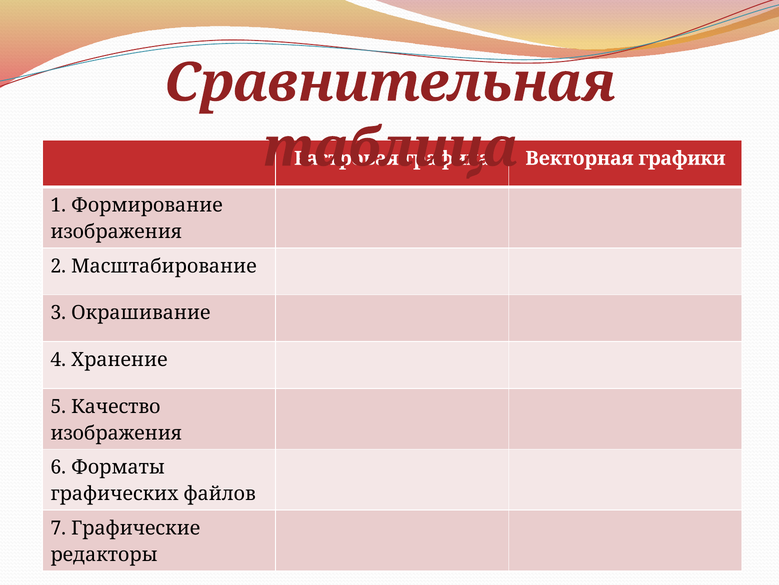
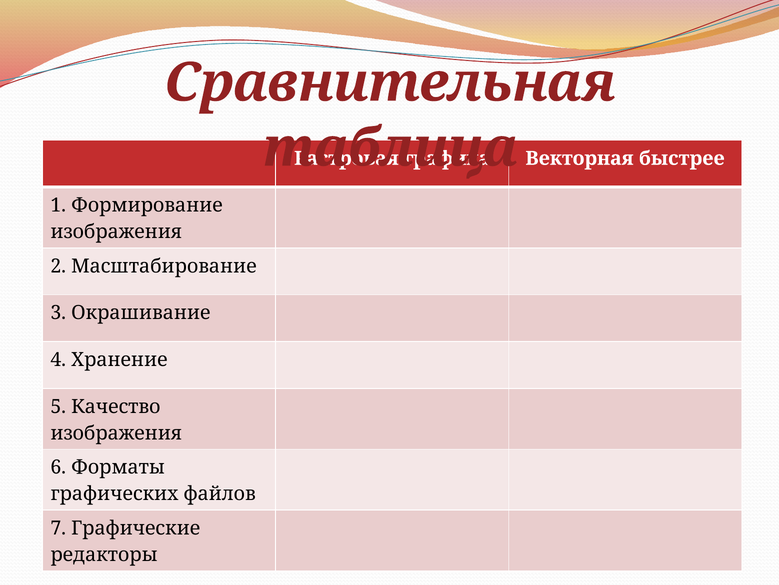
графики: графики -> быстрее (682, 158)
